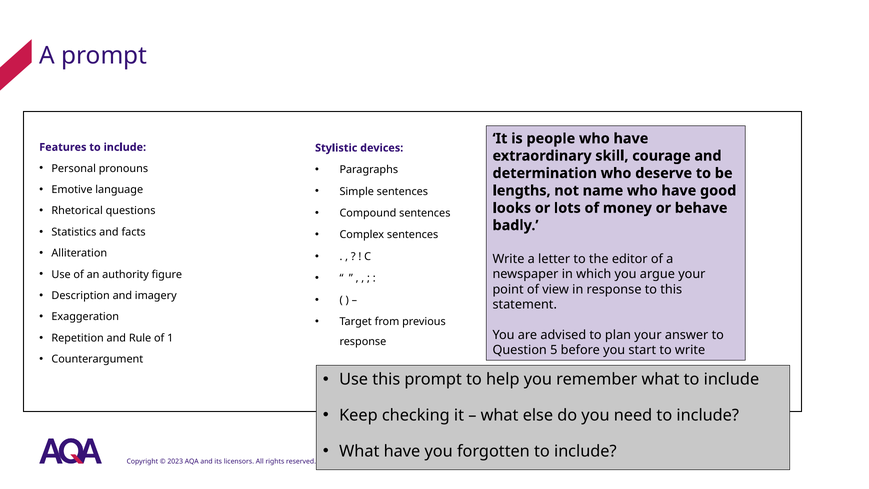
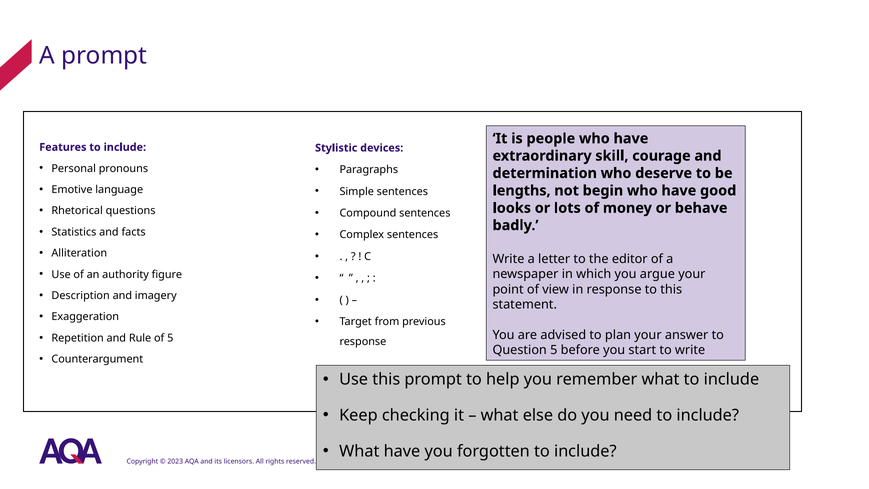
name: name -> begin (603, 191)
of 1: 1 -> 5 (170, 338)
